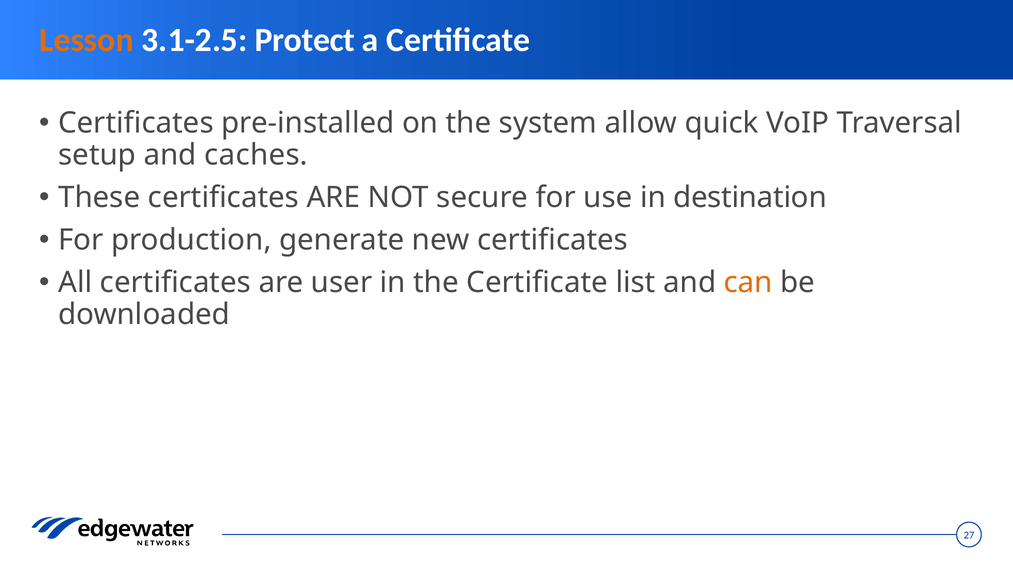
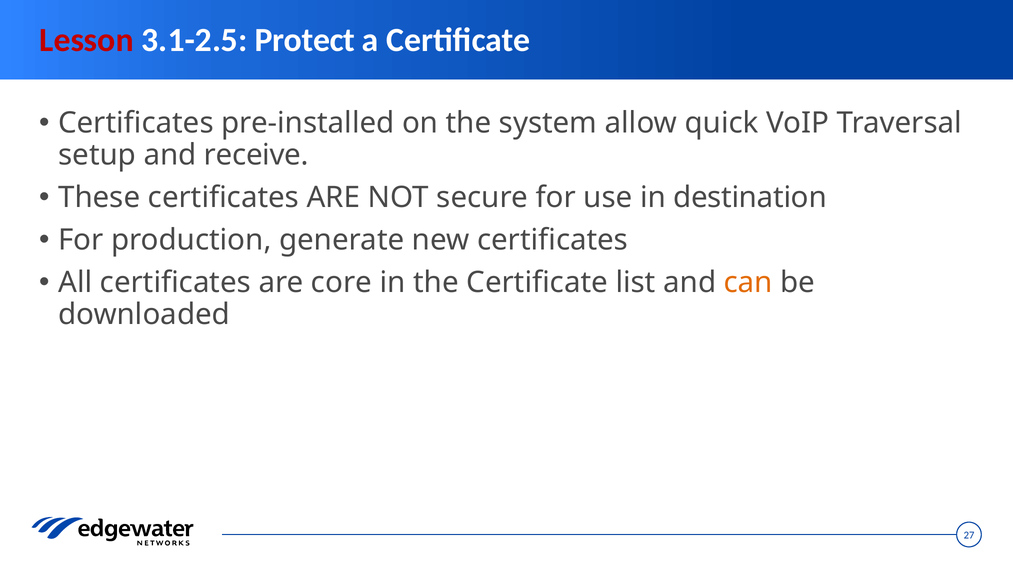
Lesson colour: orange -> red (86, 40)
caches: caches -> receive (256, 155)
user: user -> core (342, 282)
